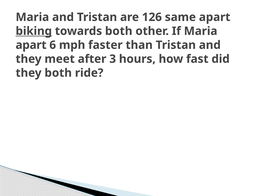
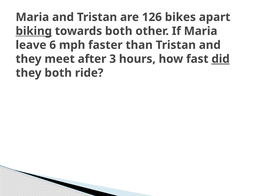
same: same -> bikes (180, 17)
apart: apart -> leave (31, 45)
did underline: none -> present (221, 59)
